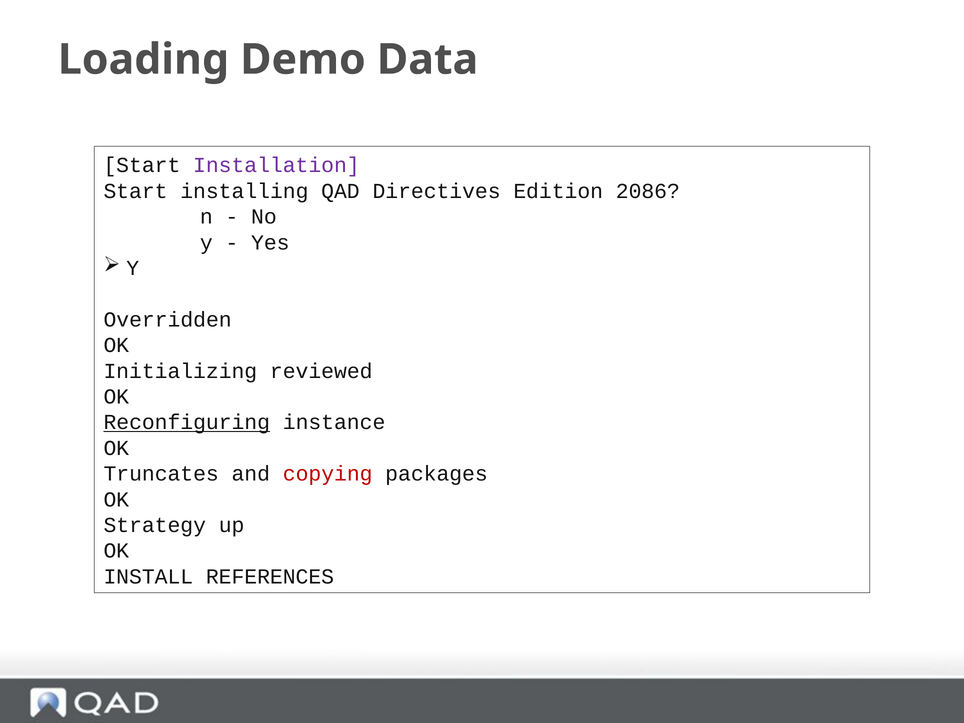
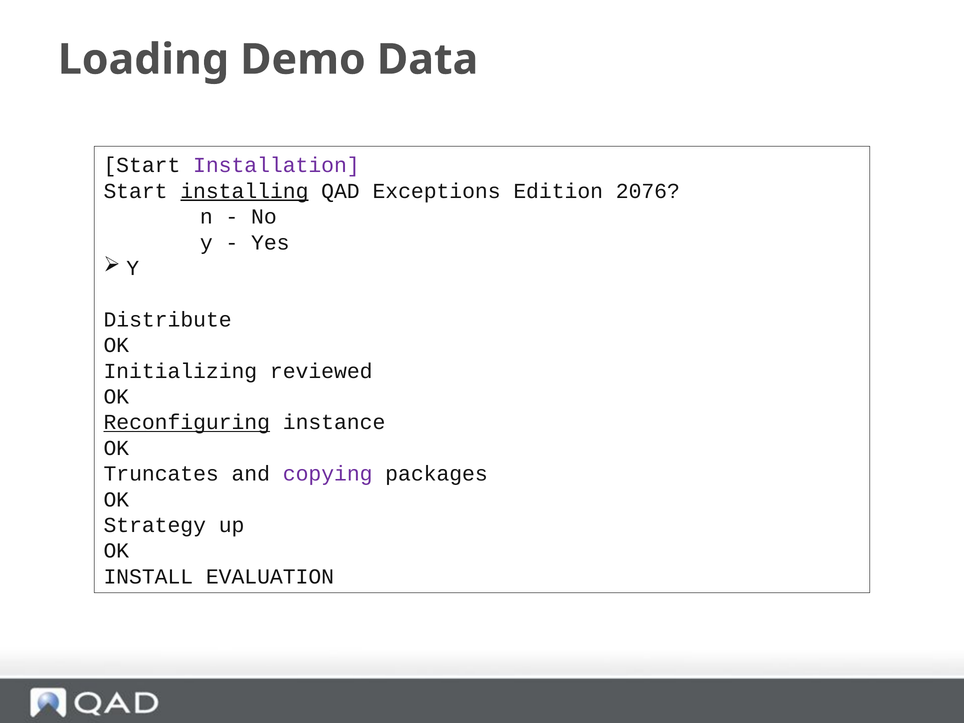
installing underline: none -> present (244, 191)
Directives: Directives -> Exceptions (437, 191)
2086: 2086 -> 2076 (648, 191)
Overridden: Overridden -> Distribute (168, 320)
copying colour: red -> purple (328, 474)
REFERENCES: REFERENCES -> EVALUATION (270, 577)
